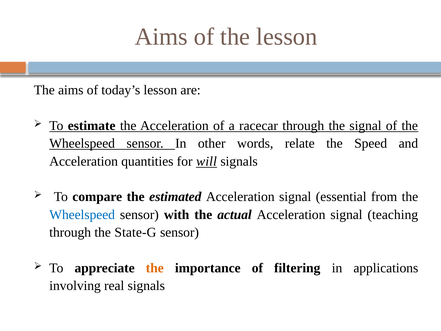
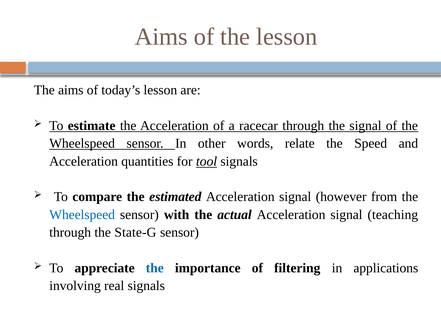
will: will -> tool (207, 161)
essential: essential -> however (341, 197)
the colour: orange -> blue (155, 268)
